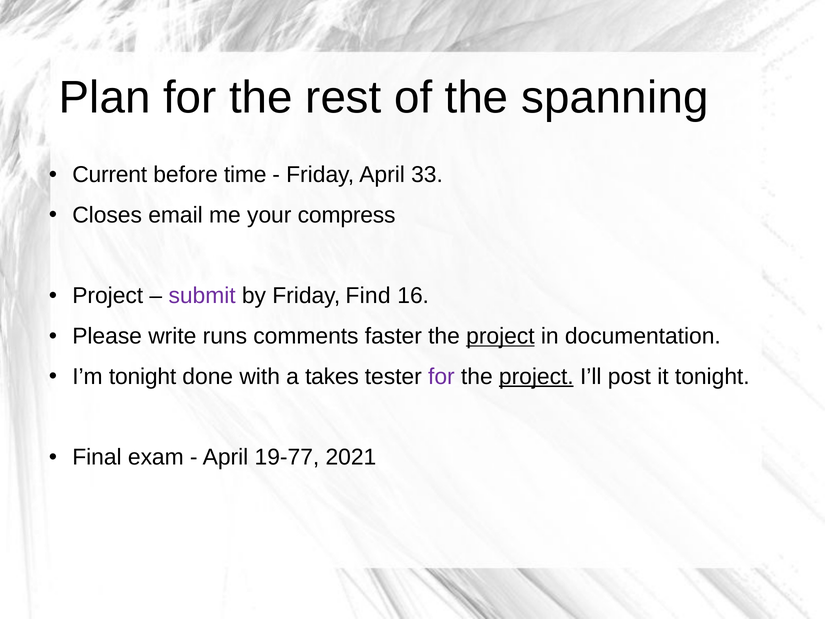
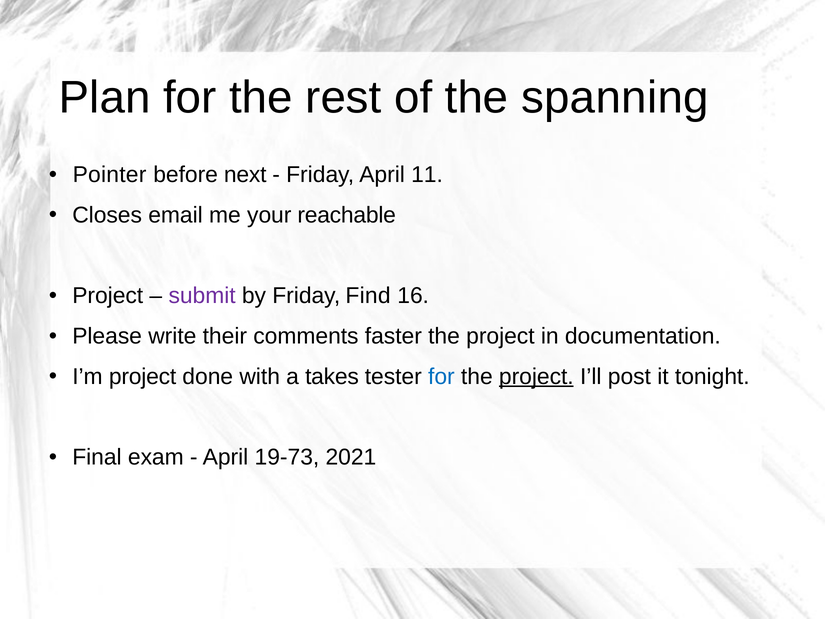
Current: Current -> Pointer (110, 175)
time: time -> next (245, 175)
33: 33 -> 11 (427, 175)
compress: compress -> reachable (347, 215)
runs: runs -> their (225, 336)
project underline: present -> none (500, 336)
I’m tonight: tonight -> project (143, 376)
for colour: purple -> blue (441, 376)
19-77: 19-77 -> 19-73 (287, 457)
